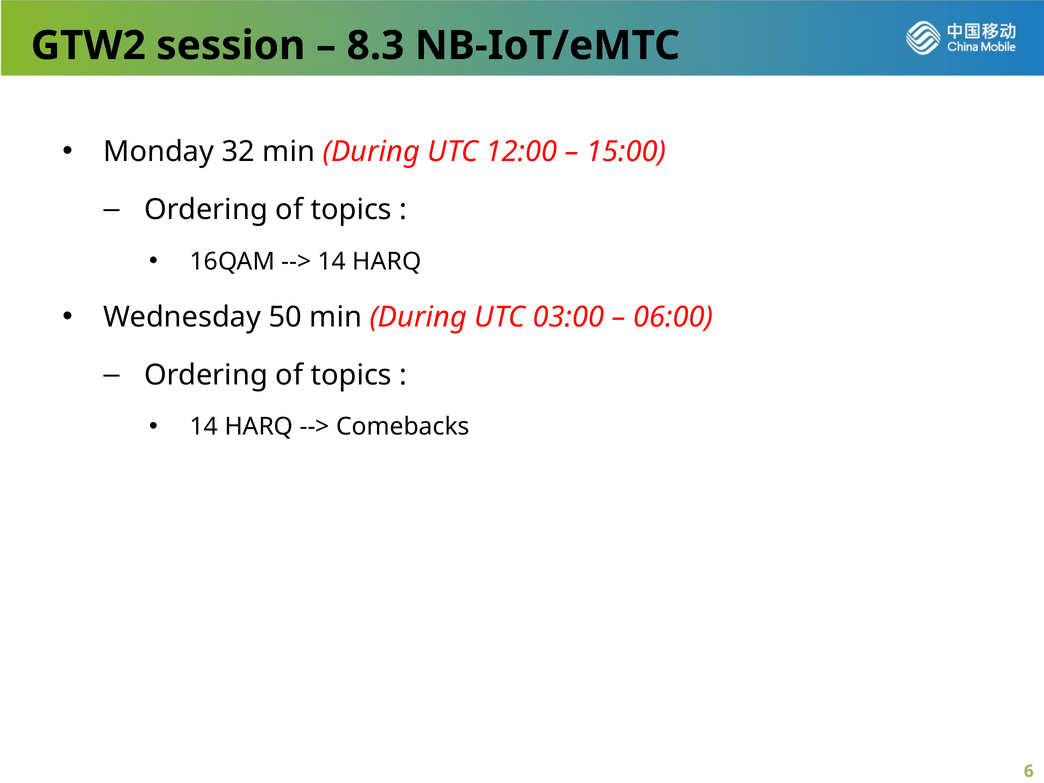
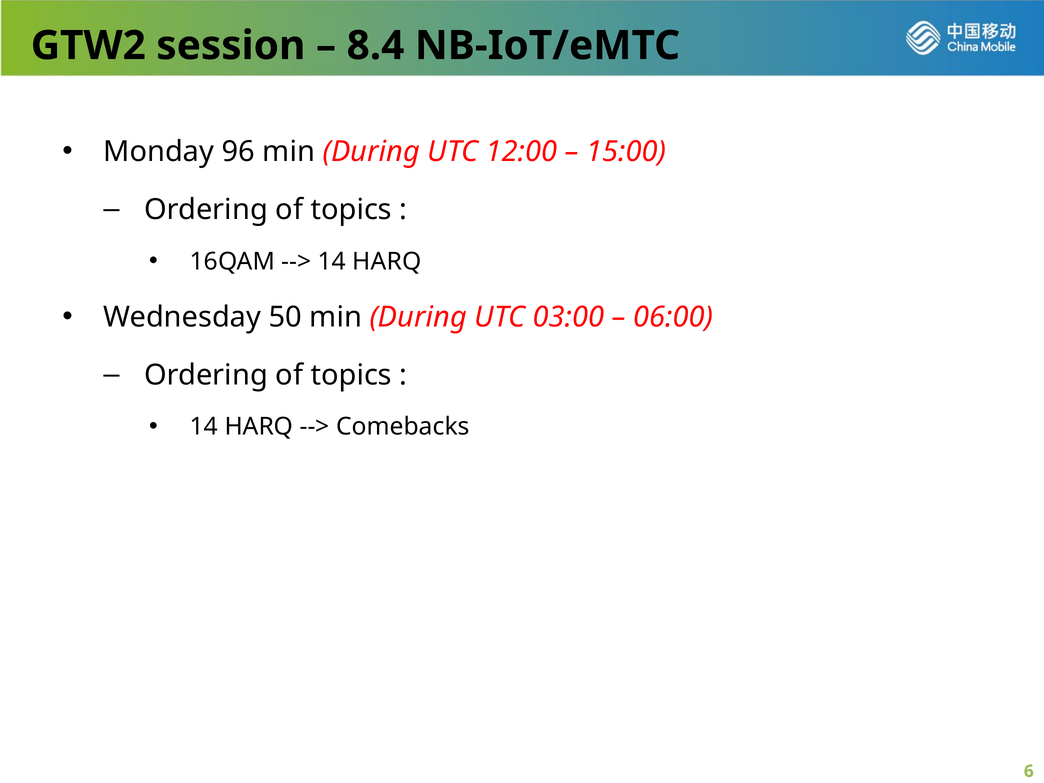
8.3: 8.3 -> 8.4 (376, 46)
32: 32 -> 96 (238, 152)
